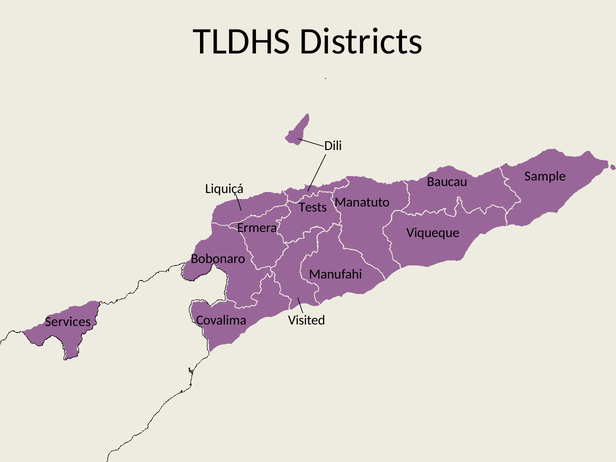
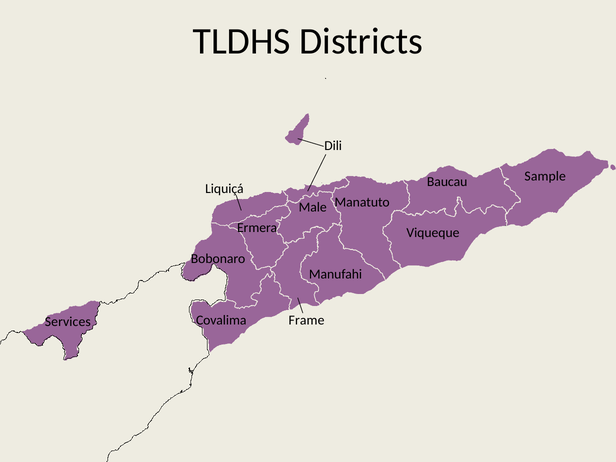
Tests: Tests -> Male (313, 207)
Visited: Visited -> Frame (307, 320)
